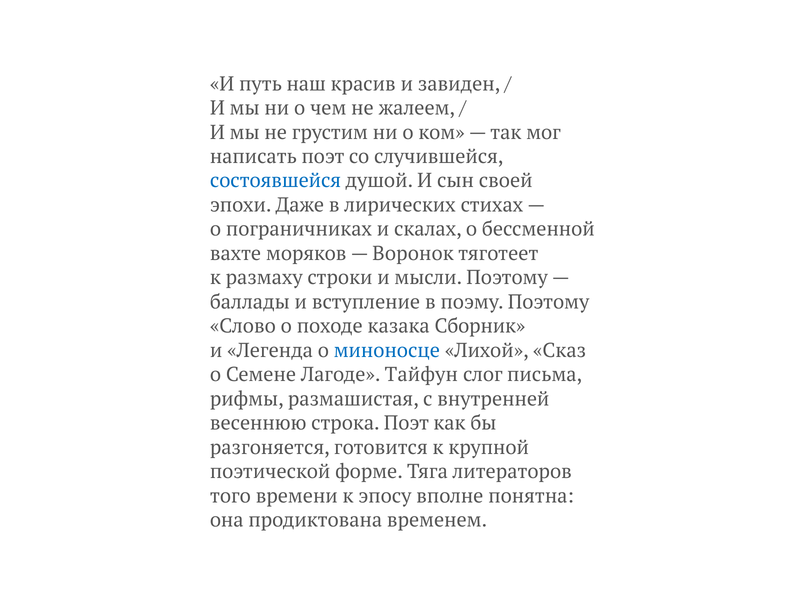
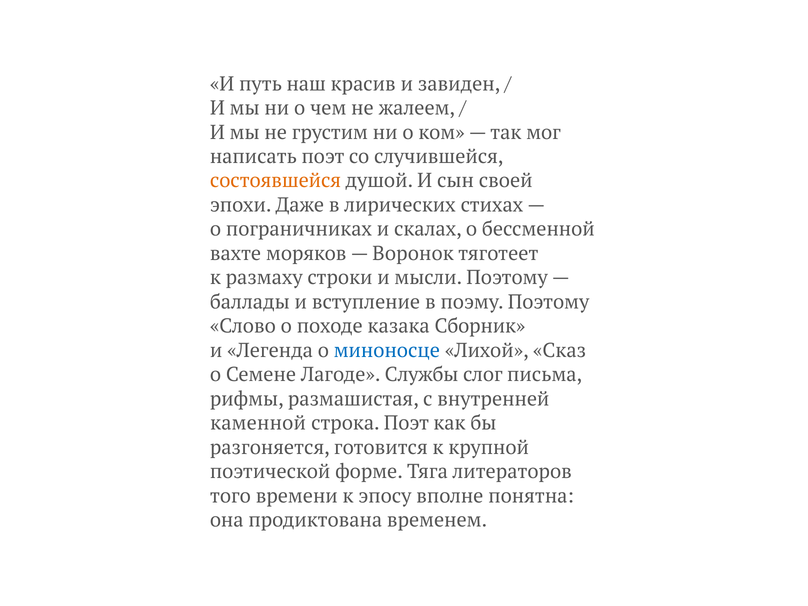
состоявшейся colour: blue -> orange (275, 181)
Тайфун: Тайфун -> Службы (422, 375)
весеннюю: весеннюю -> каменной (258, 423)
